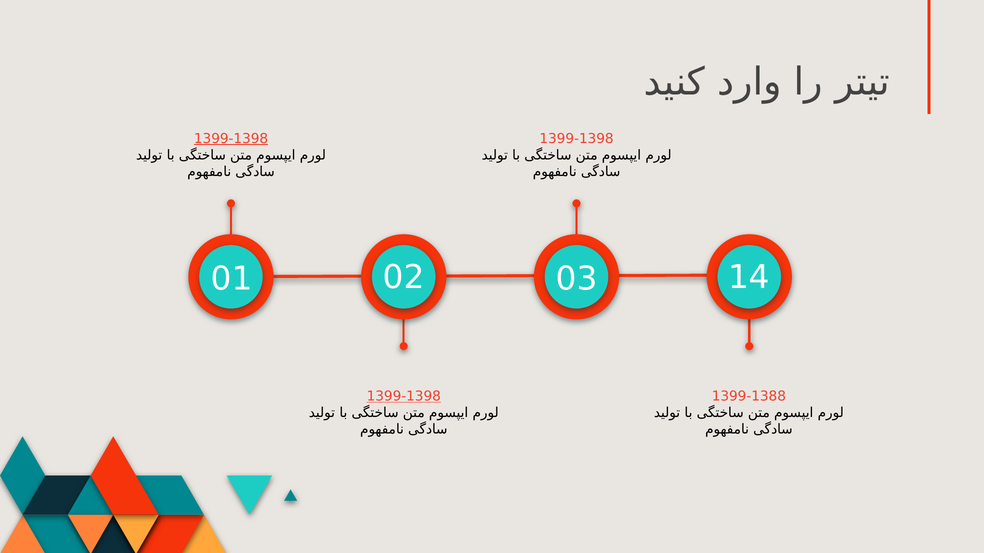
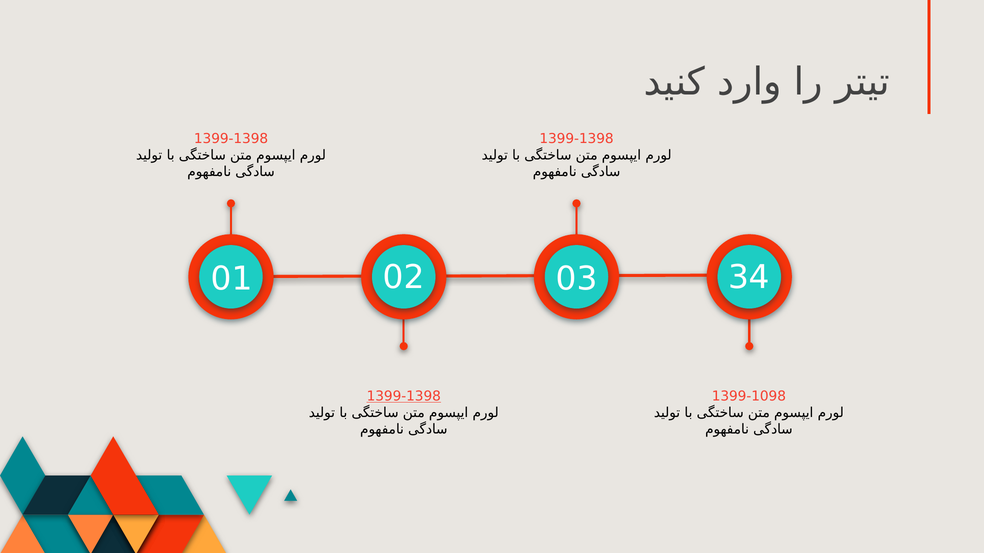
1399-1398 underline: present -> none (231, 139)
14: 14 -> 34 (749, 278)
1399-1388: 1399-1388 -> 1399-1098 (749, 397)
